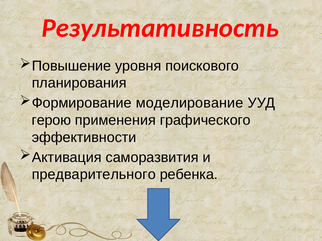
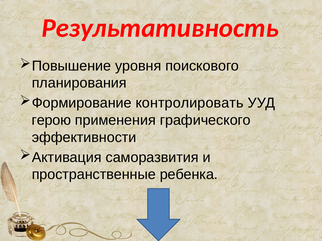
моделирование: моделирование -> контролировать (190, 103)
предварительного: предварительного -> пространственные (94, 175)
